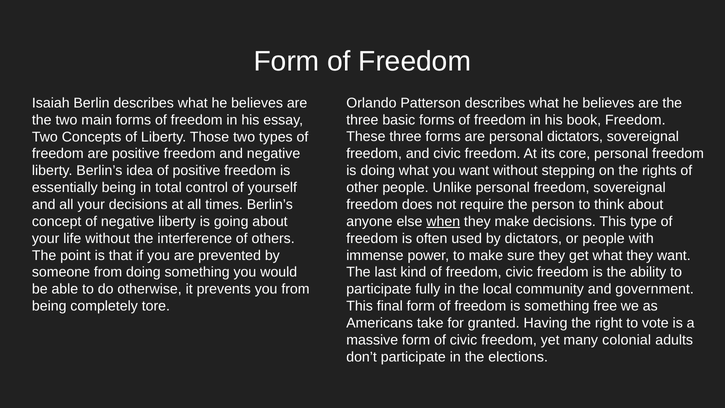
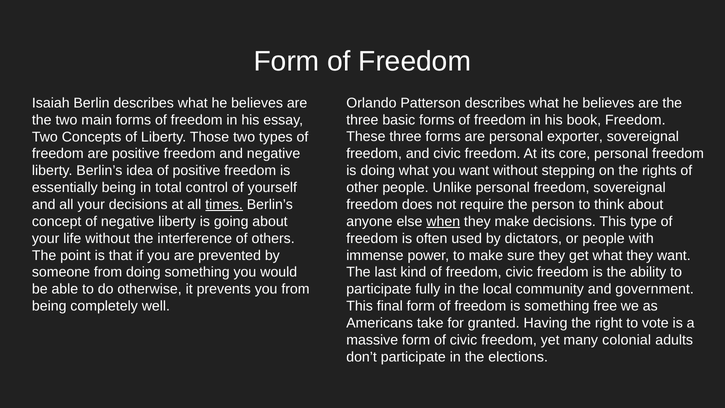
personal dictators: dictators -> exporter (575, 137)
times underline: none -> present (224, 205)
tore: tore -> well (156, 306)
